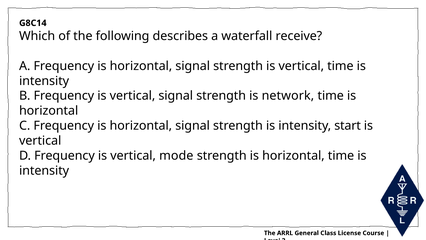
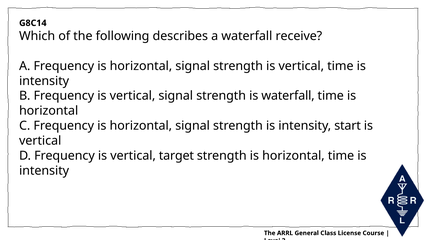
is network: network -> waterfall (288, 96)
mode: mode -> target (176, 155)
